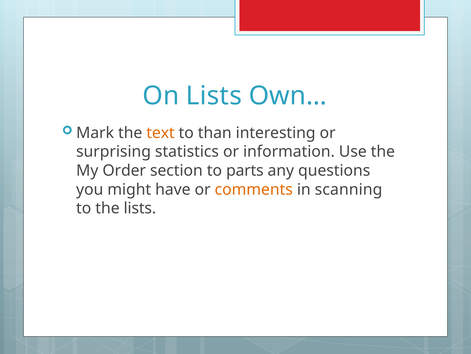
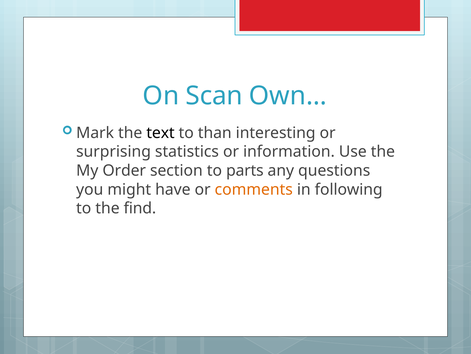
On Lists: Lists -> Scan (214, 96)
text colour: orange -> black (161, 133)
scanning: scanning -> following (349, 189)
the lists: lists -> find (140, 208)
